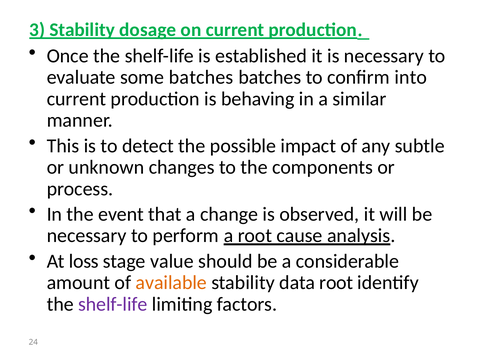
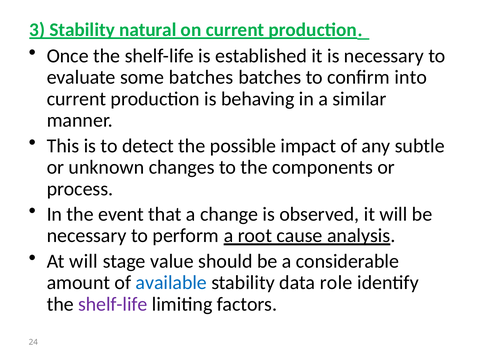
dosage: dosage -> natural (148, 30)
At loss: loss -> will (84, 261)
available colour: orange -> blue (171, 283)
data root: root -> role (336, 283)
